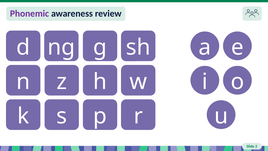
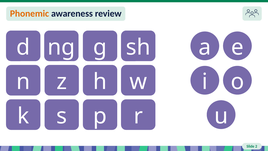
Phonemic colour: purple -> orange (29, 13)
